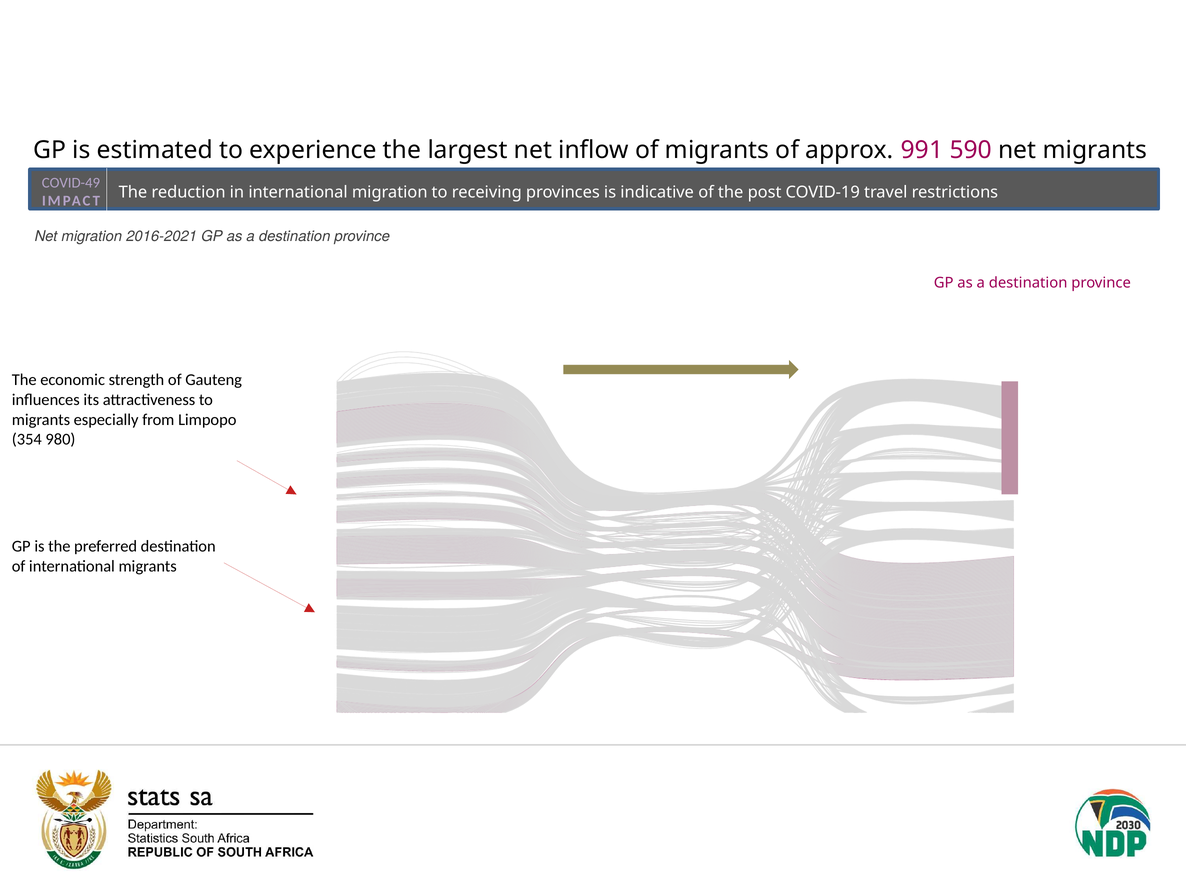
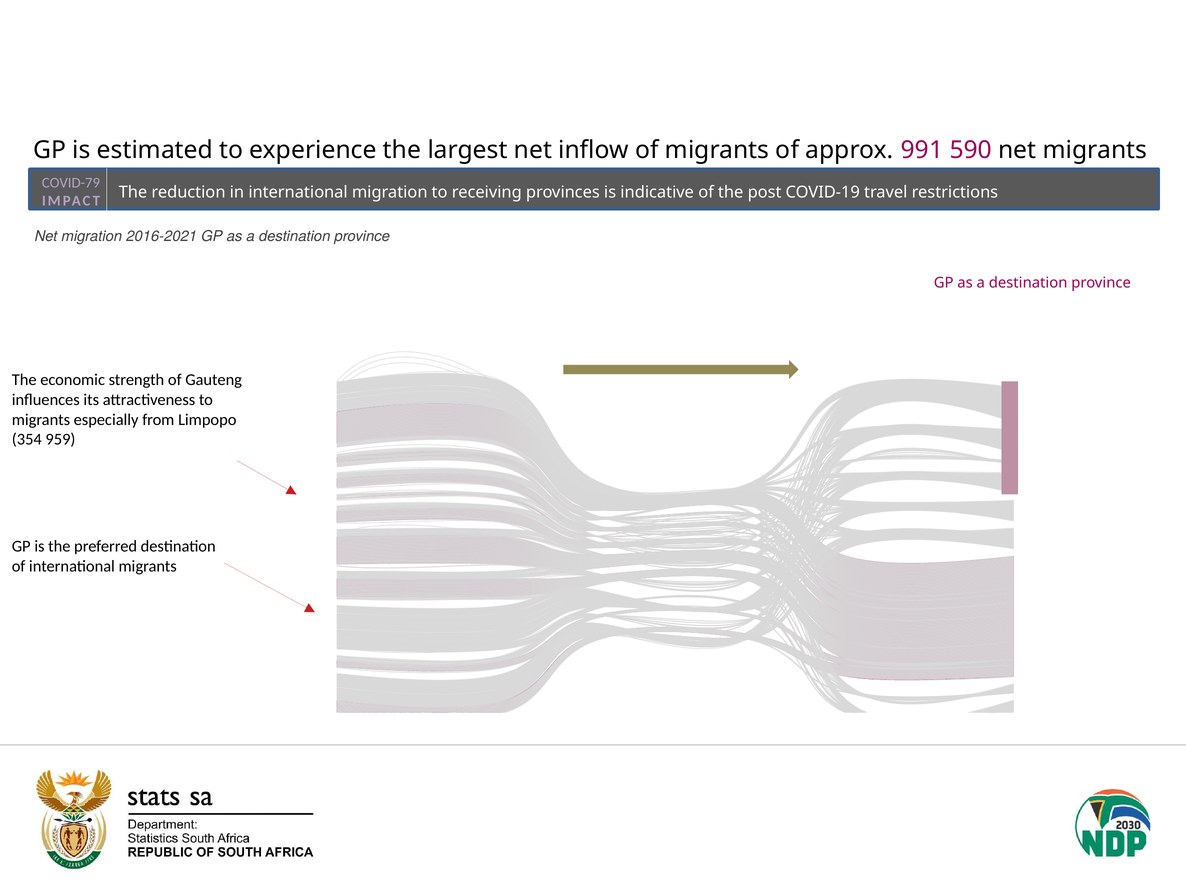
COVID-49: COVID-49 -> COVID-79 (71, 183)
980: 980 -> 959 (60, 439)
